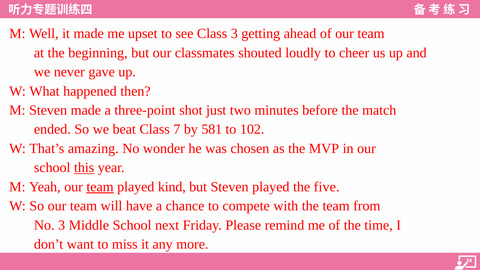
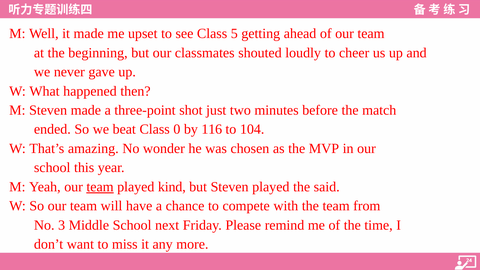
Class 3: 3 -> 5 (234, 34)
7: 7 -> 0 (177, 129)
581: 581 -> 116 (212, 129)
102: 102 -> 104 (252, 129)
this underline: present -> none (84, 168)
five: five -> said (327, 187)
